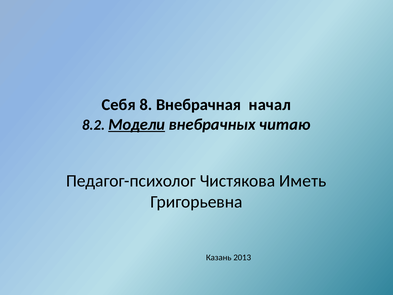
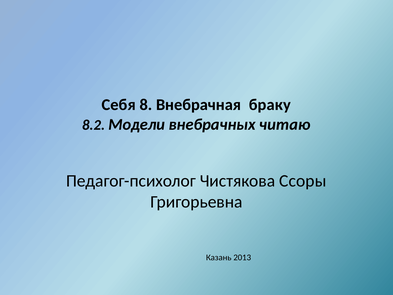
начал: начал -> браку (270, 105)
Модели underline: present -> none (137, 124)
Иметь: Иметь -> Ссоры (303, 181)
